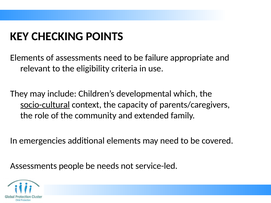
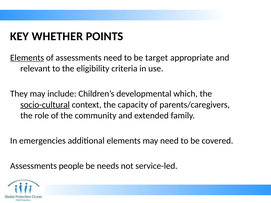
CHECKING: CHECKING -> WHETHER (57, 36)
Elements underline: none -> present (27, 58)
failure: failure -> target (157, 58)
